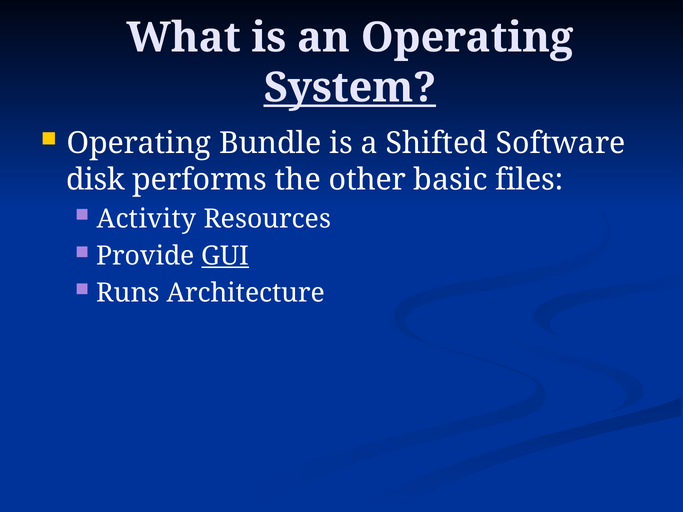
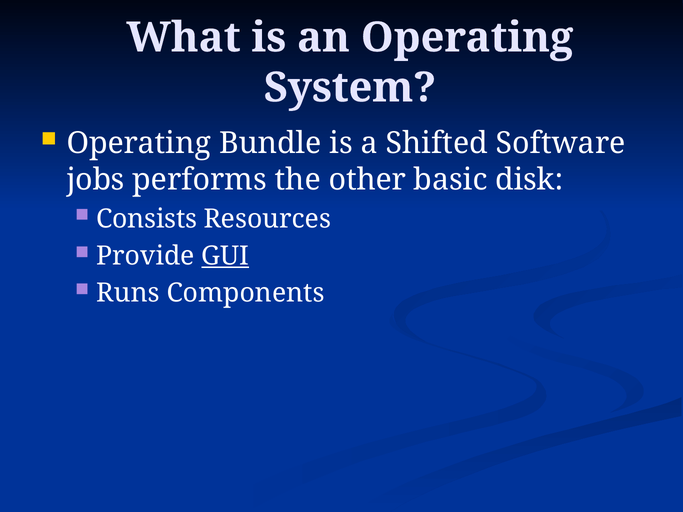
System underline: present -> none (350, 88)
disk: disk -> jobs (96, 180)
files: files -> disk (529, 180)
Activity: Activity -> Consists (147, 219)
Architecture: Architecture -> Components (246, 293)
